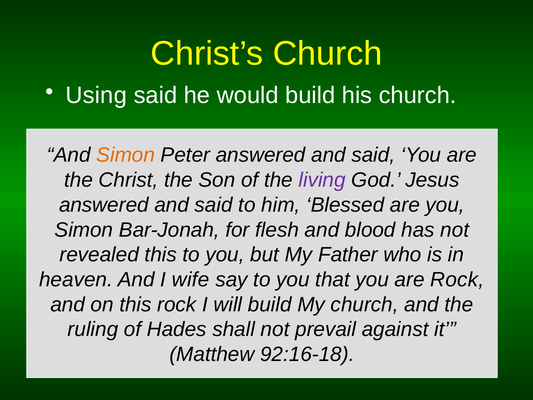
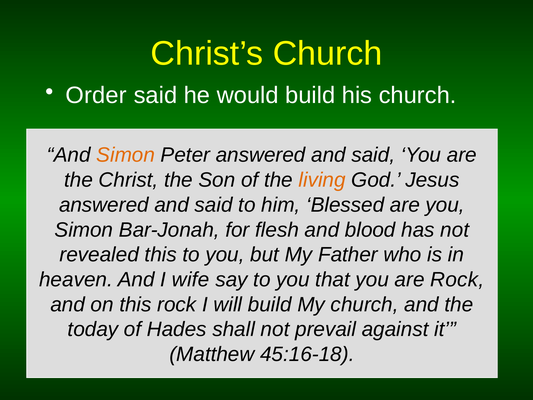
Using: Using -> Order (96, 95)
living colour: purple -> orange (322, 180)
ruling: ruling -> today (93, 329)
92:16-18: 92:16-18 -> 45:16-18 (307, 354)
